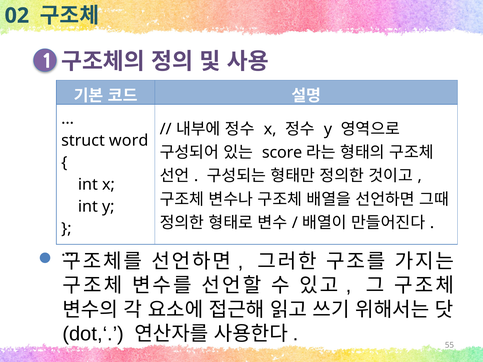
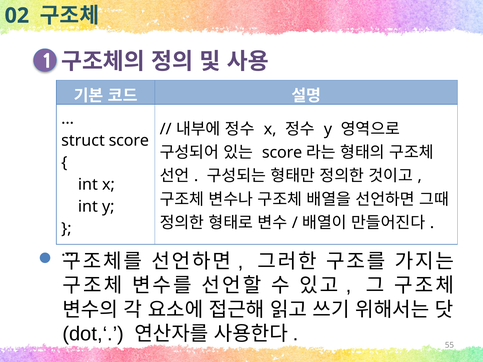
struct word: word -> score (129, 141)
